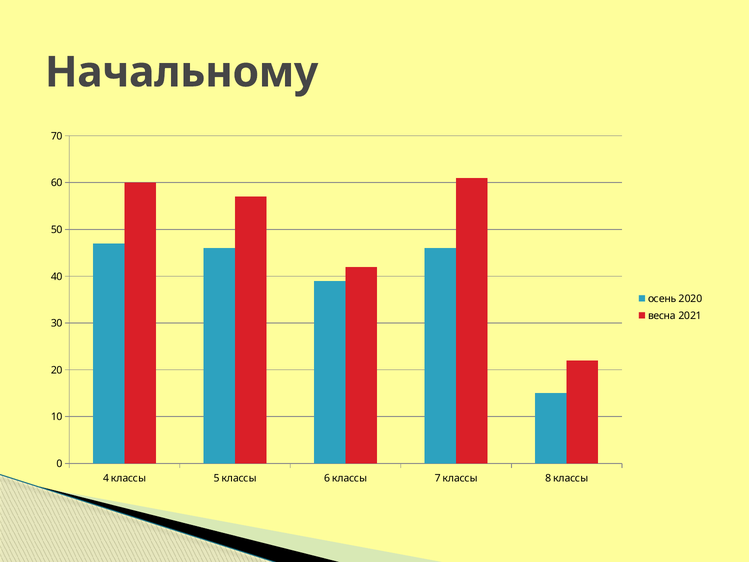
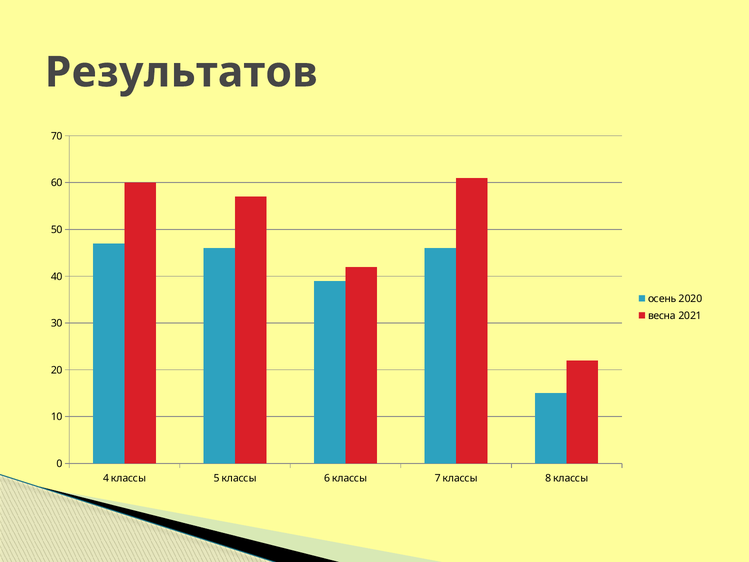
Начальному: Начальному -> Результатов (181, 72)
